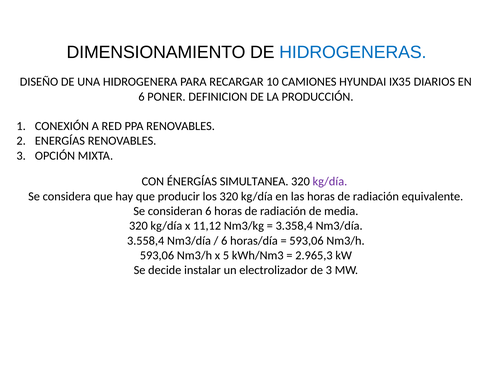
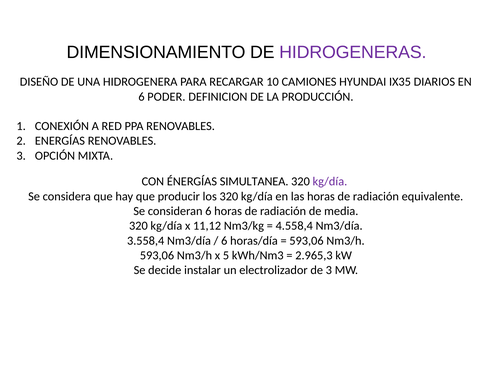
HIDROGENERAS colour: blue -> purple (353, 52)
PONER: PONER -> PODER (166, 97)
3.358,4: 3.358,4 -> 4.558,4 (294, 226)
